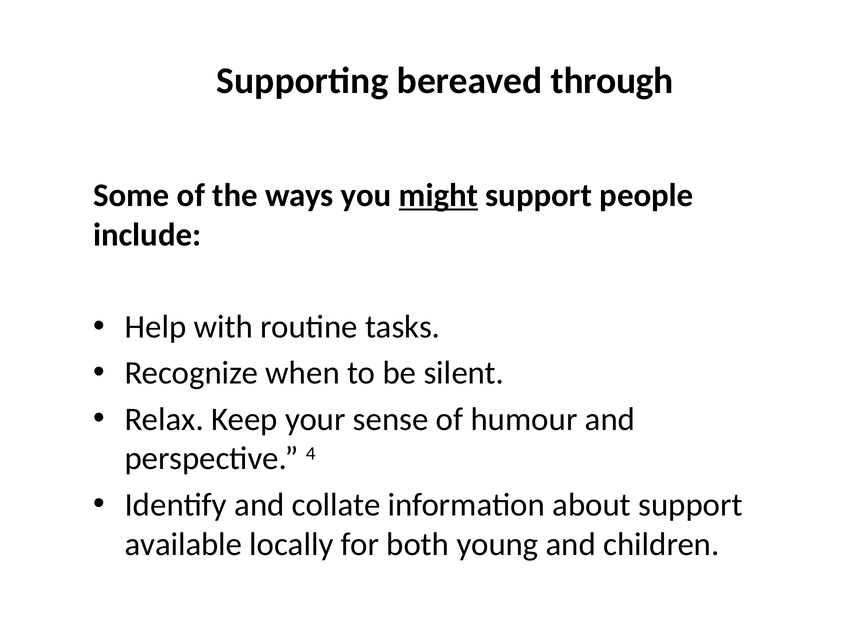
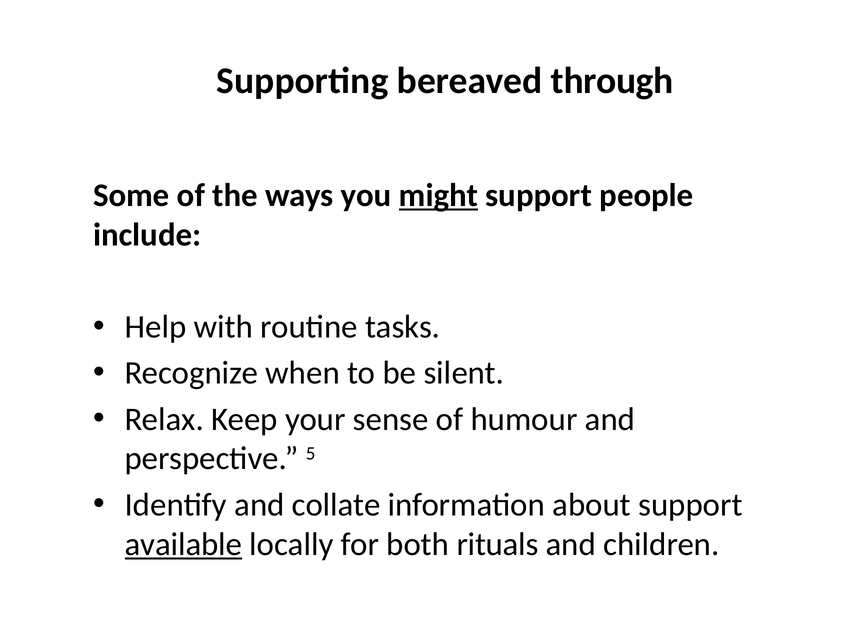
4: 4 -> 5 (311, 454)
available underline: none -> present (183, 545)
young: young -> rituals (498, 545)
